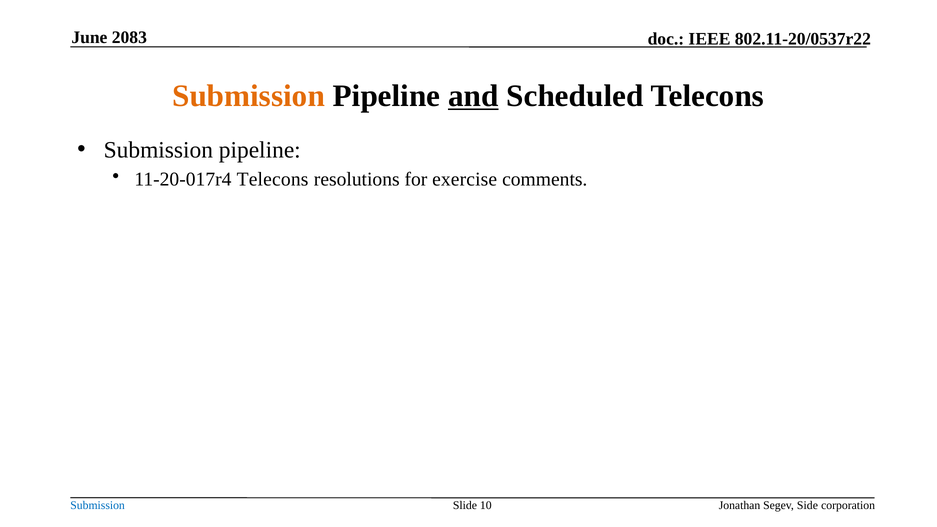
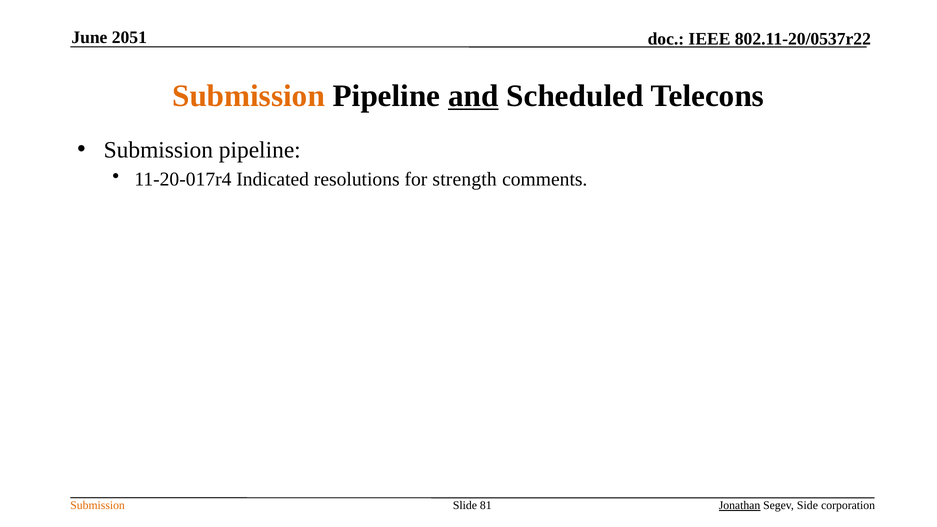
2083: 2083 -> 2051 (129, 37)
11-20-017r4 Telecons: Telecons -> Indicated (273, 179)
exercise: exercise -> strength (465, 179)
Submission colour: blue -> orange (98, 505)
10: 10 -> 81 (486, 505)
Jonathan underline: none -> present (740, 505)
